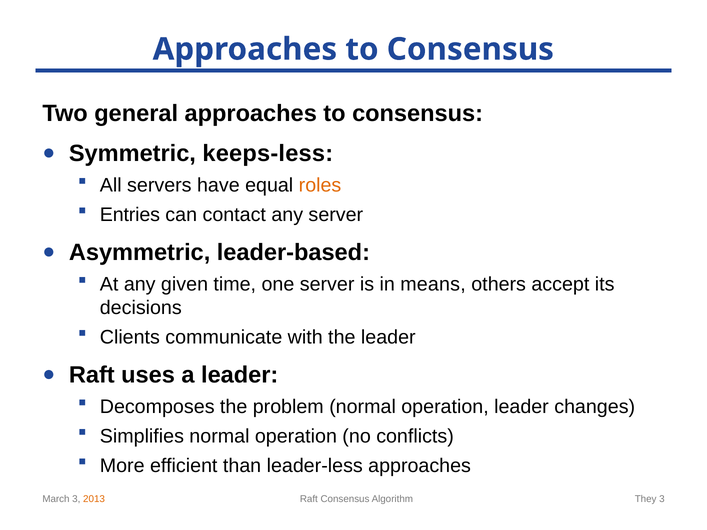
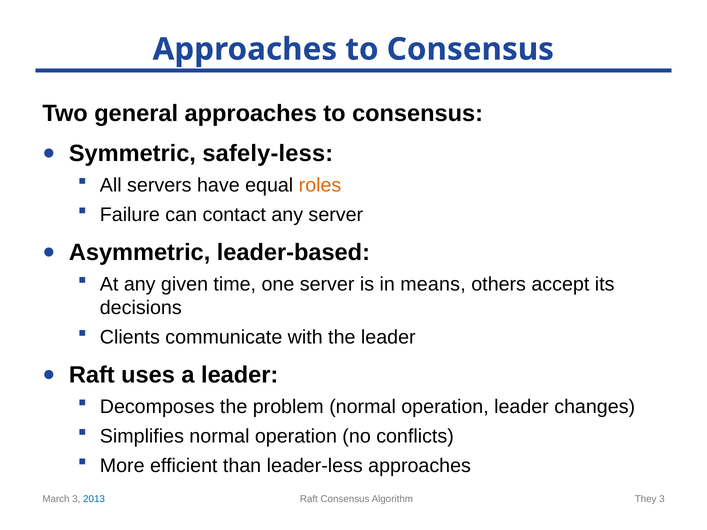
keeps-less: keeps-less -> safely-less (268, 154)
Entries: Entries -> Failure (130, 215)
2013 colour: orange -> blue (94, 499)
